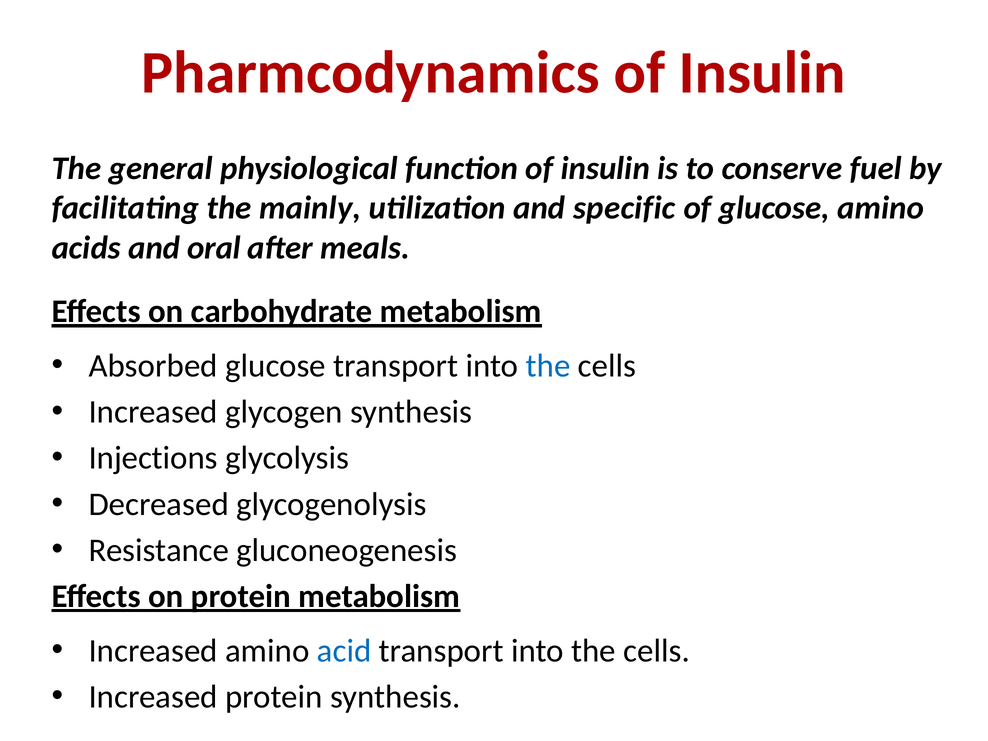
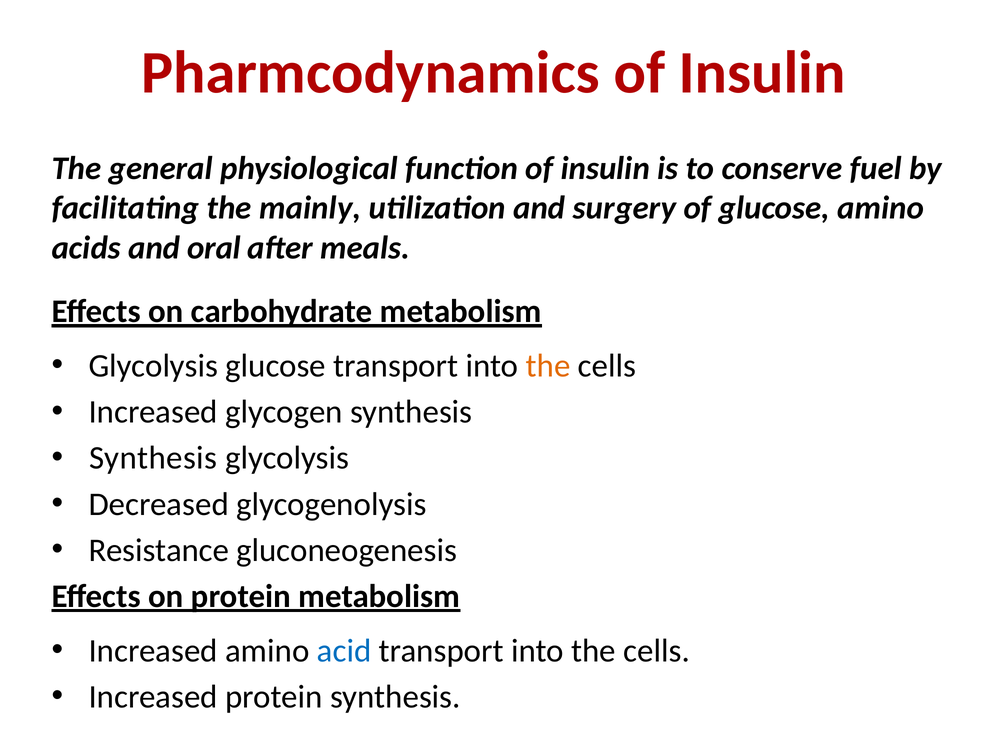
specific: specific -> surgery (624, 208)
Absorbed: Absorbed -> Glycolysis (153, 366)
the colour: blue -> orange (548, 366)
Injections: Injections -> Synthesis (153, 458)
